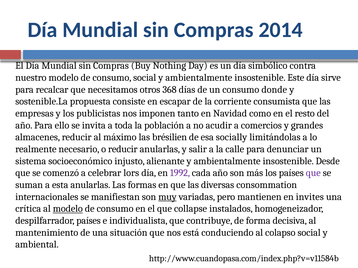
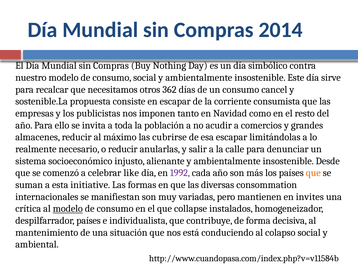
368: 368 -> 362 (169, 90)
donde: donde -> cancel (274, 90)
brésilien: brésilien -> cubrirse (169, 137)
esa socially: socially -> escapar (232, 137)
lors: lors -> like (131, 173)
que colour: purple -> orange (313, 173)
esta anularlas: anularlas -> initiative (90, 185)
muy underline: present -> none (167, 197)
